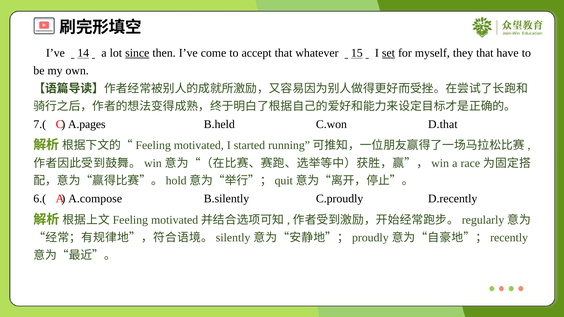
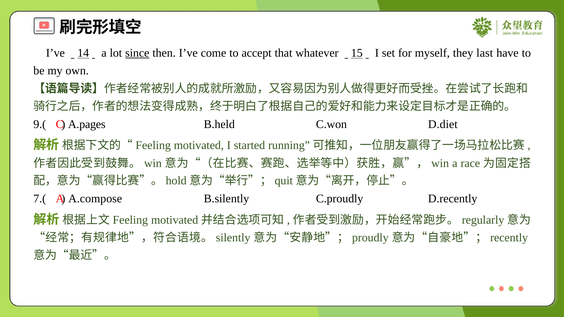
set underline: present -> none (388, 53)
they that: that -> last (485, 53)
7.(: 7.( -> 9.( (40, 124)
D.that: D.that -> D.diet (443, 124)
6.(: 6.( -> 7.( (40, 199)
